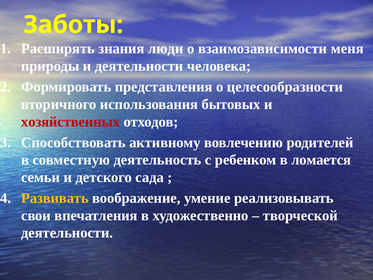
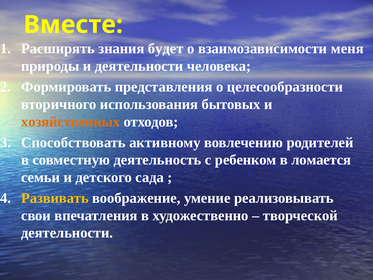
Заботы: Заботы -> Вместе (73, 25)
люди: люди -> будет (166, 49)
хозяйственных colour: red -> orange (71, 122)
